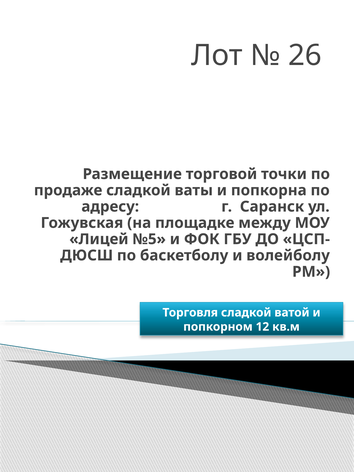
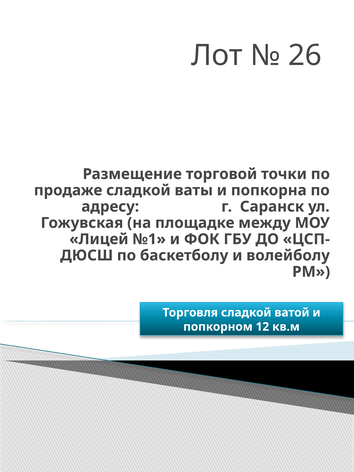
№5: №5 -> №1 (149, 239)
